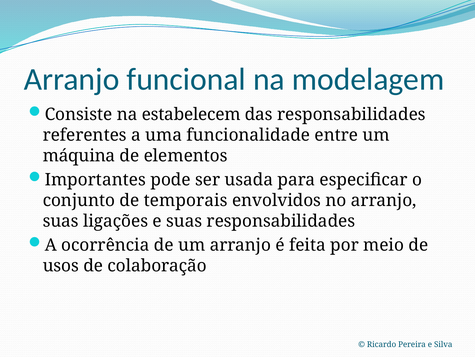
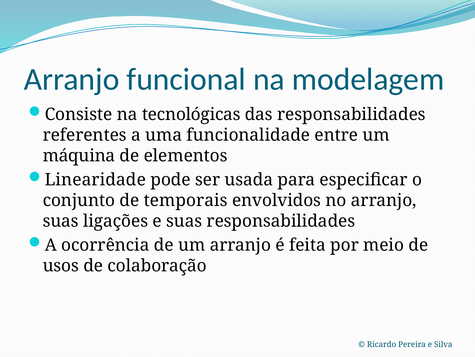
estabelecem: estabelecem -> tecnológicas (191, 114)
Importantes: Importantes -> Linearidade (95, 179)
